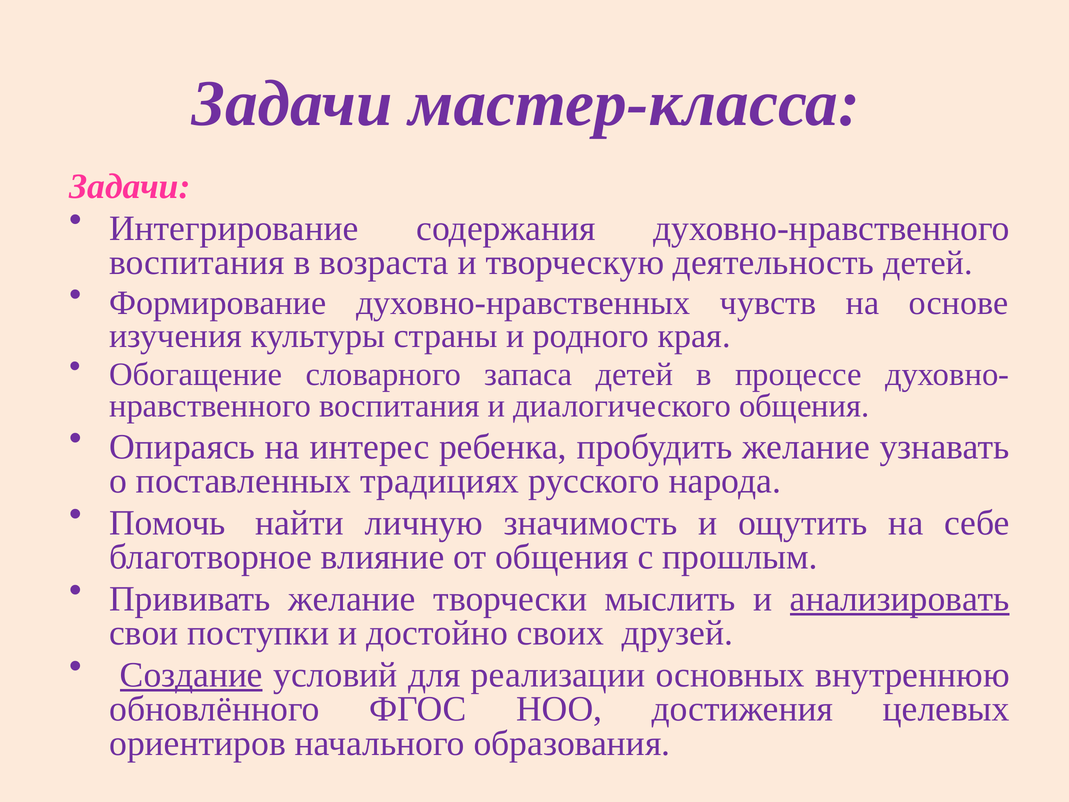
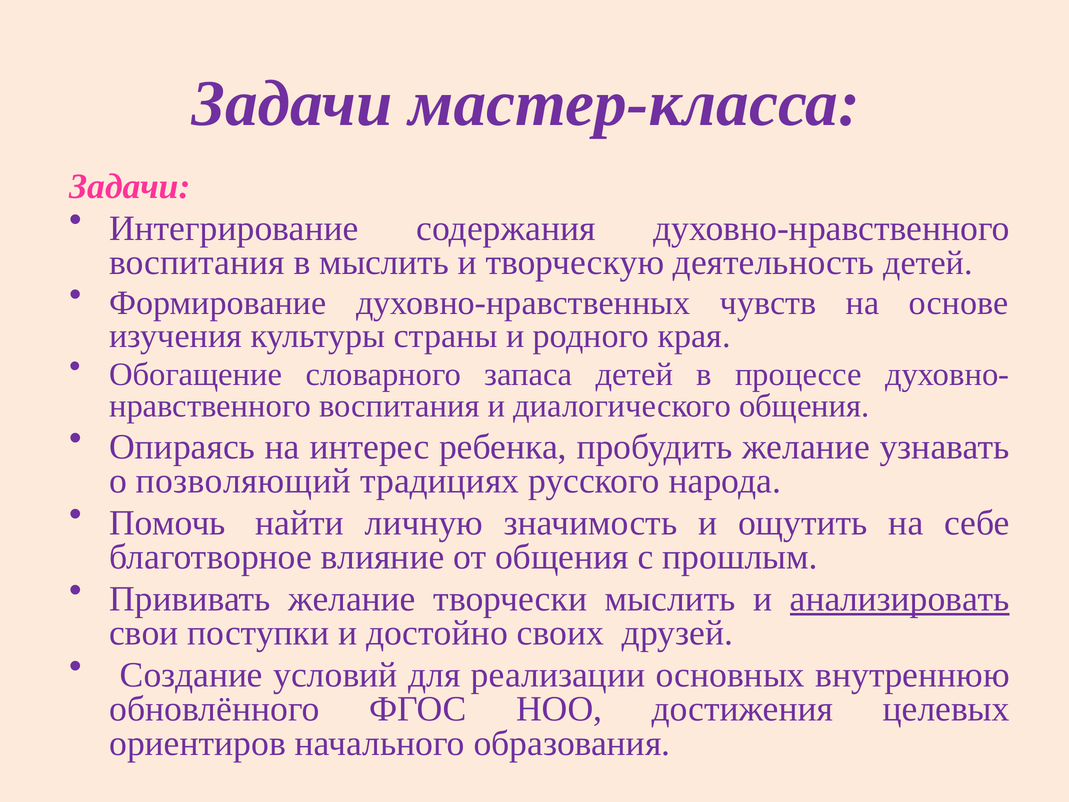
в возраста: возраста -> мыслить (384, 262)
поставленных: поставленных -> позволяющий (243, 481)
Создание underline: present -> none (191, 675)
